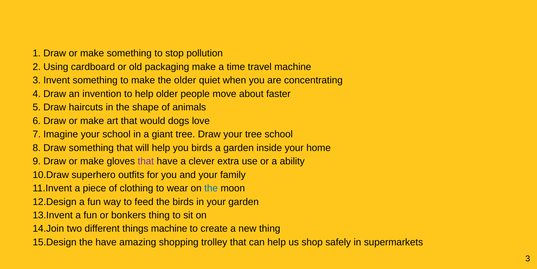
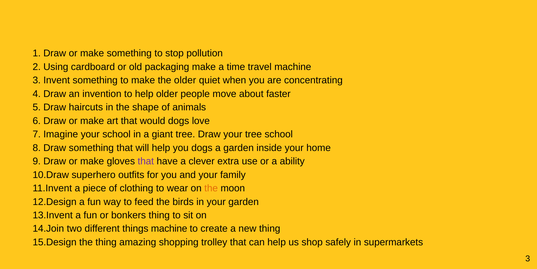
you birds: birds -> dogs (202, 148)
the colour: blue -> orange (211, 188)
the have: have -> thing (106, 242)
